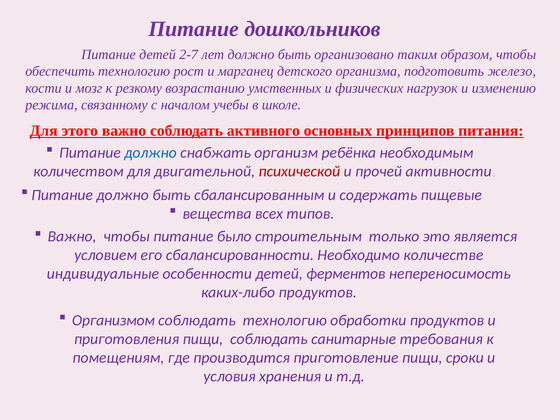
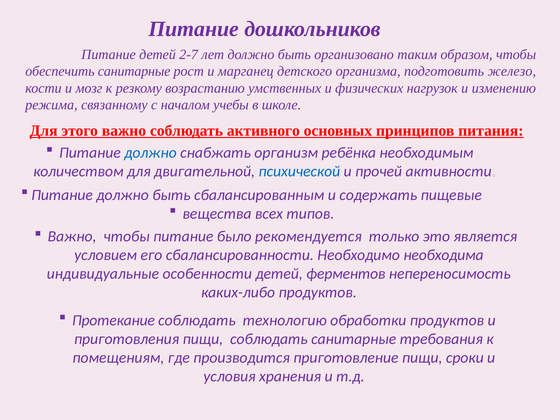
обеспечить технологию: технологию -> санитарные (134, 71)
психической colour: red -> blue (299, 171)
строительным: строительным -> рекомендуется (308, 236)
количестве: количестве -> необходима (443, 255)
Организмом: Организмом -> Протекание (113, 320)
